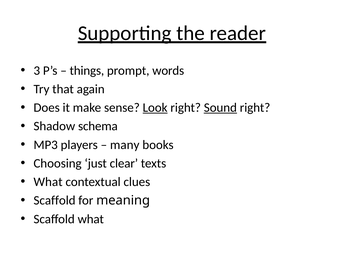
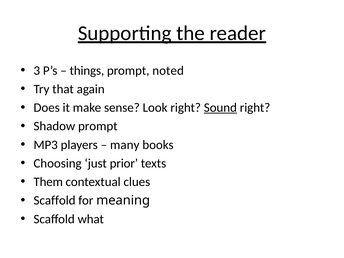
words: words -> noted (168, 71)
Look underline: present -> none (155, 108)
Shadow schema: schema -> prompt (98, 126)
clear: clear -> prior (124, 163)
What: What -> Them (48, 182)
